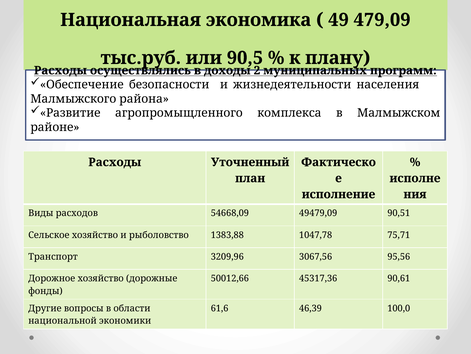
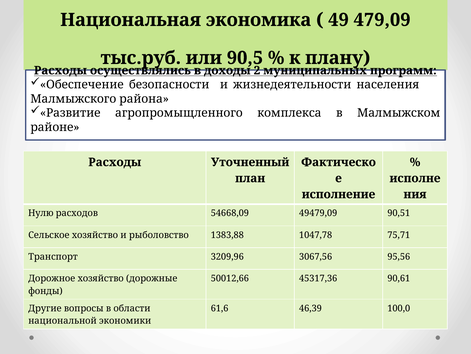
Виды: Виды -> Нулю (41, 213)
